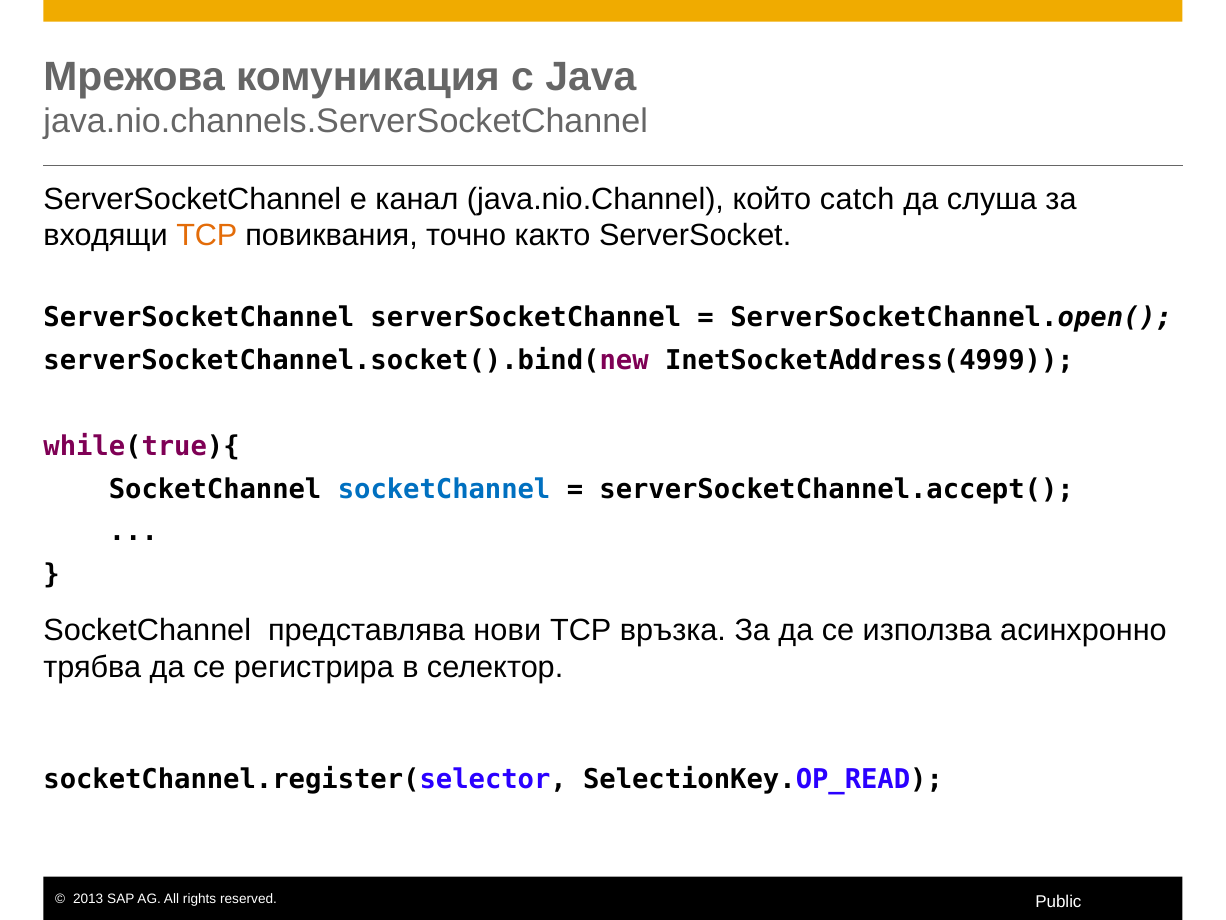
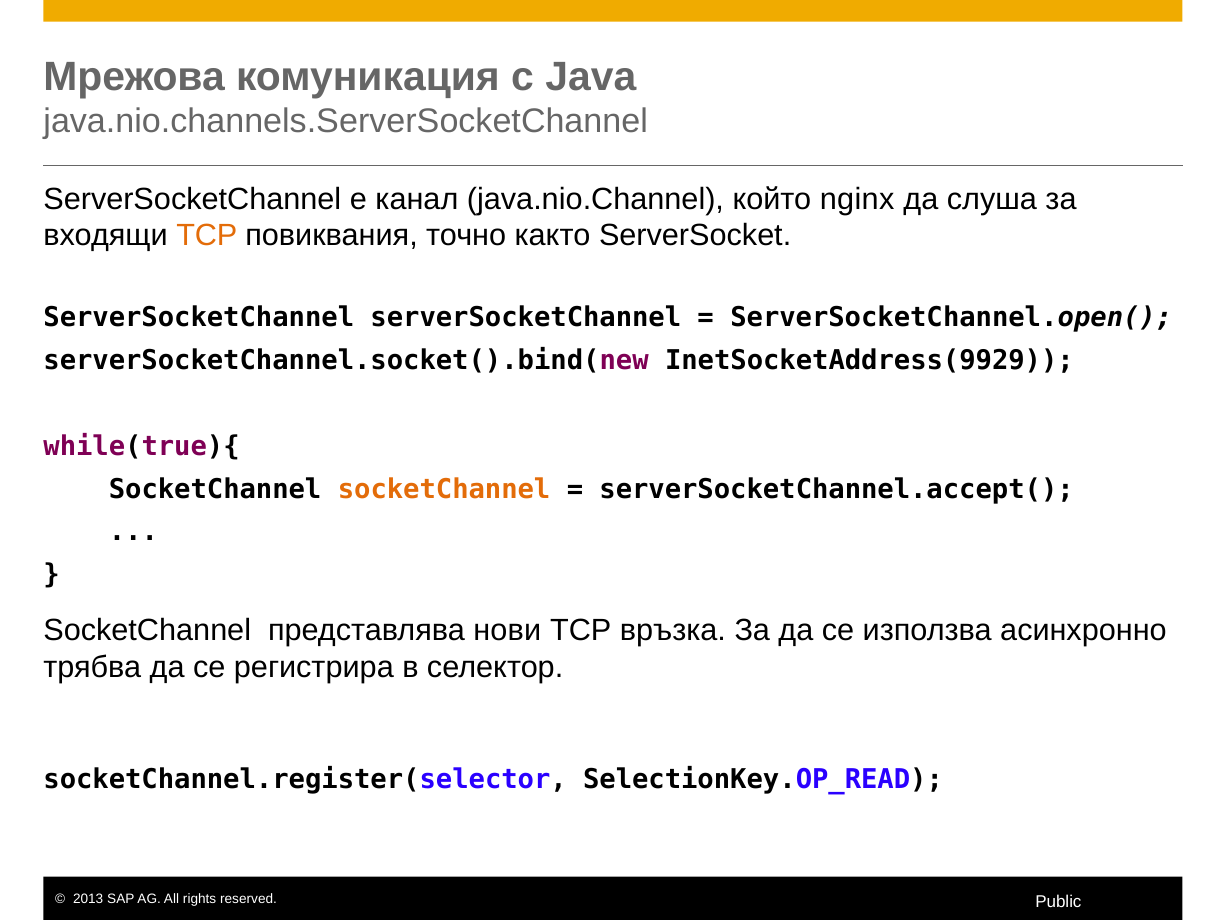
catch: catch -> nginx (857, 199)
InetSocketAddress(4999: InetSocketAddress(4999 -> InetSocketAddress(9929 (869, 360)
socketChannel colour: blue -> orange (444, 489)
